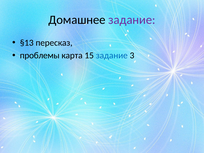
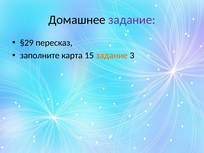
§13: §13 -> §29 (27, 43)
проблемы: проблемы -> заполните (40, 55)
задание colour: blue -> orange (112, 55)
